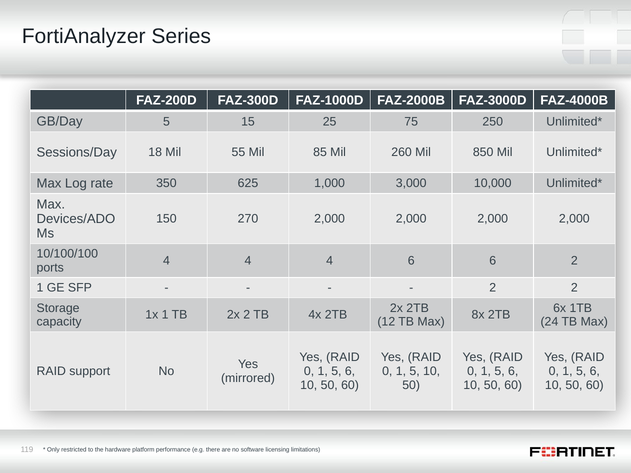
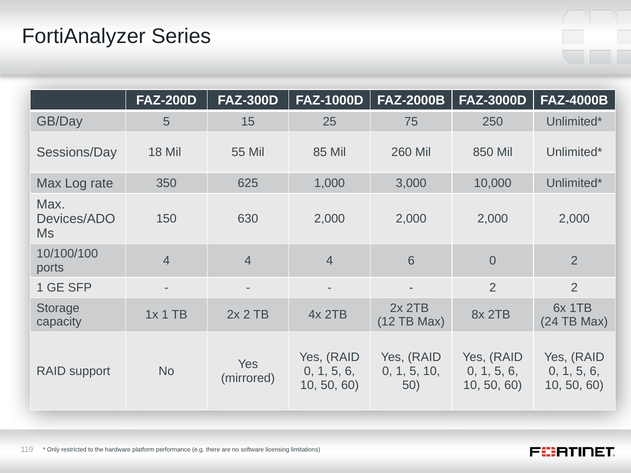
270: 270 -> 630 (248, 219)
6 6: 6 -> 0 (493, 261)
